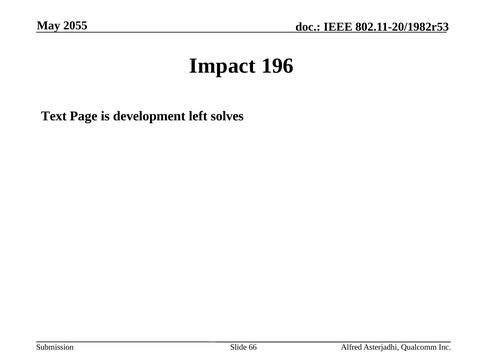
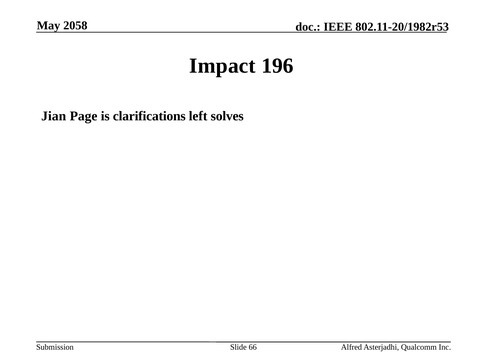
2055: 2055 -> 2058 (75, 26)
Text: Text -> Jian (54, 116)
development: development -> clarifications (149, 116)
